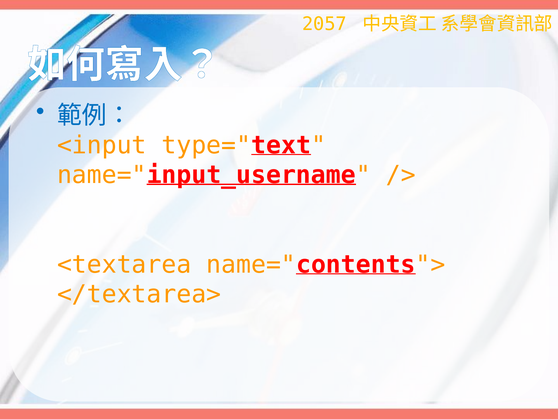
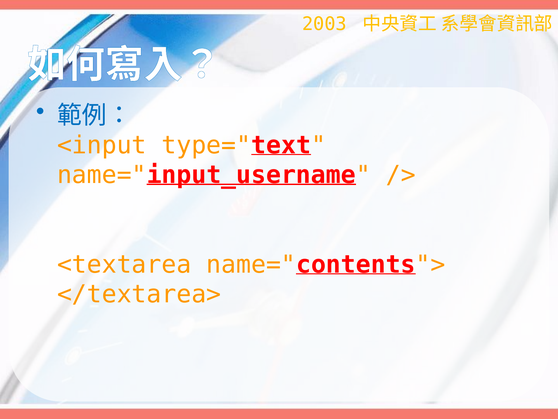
2057: 2057 -> 2003 (324, 24)
